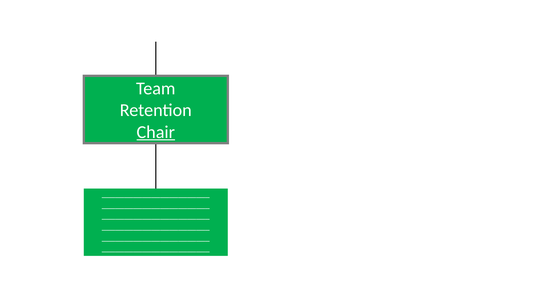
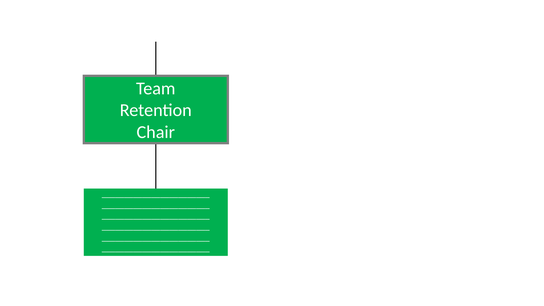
Chair underline: present -> none (156, 132)
